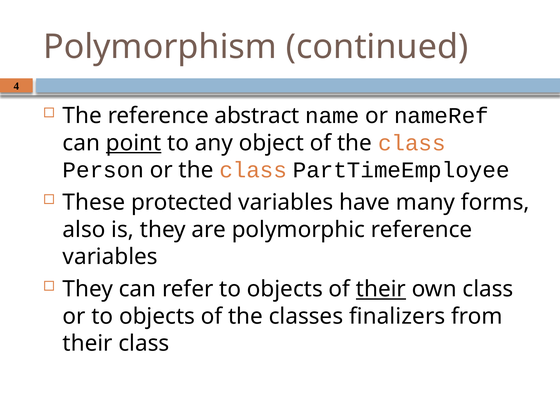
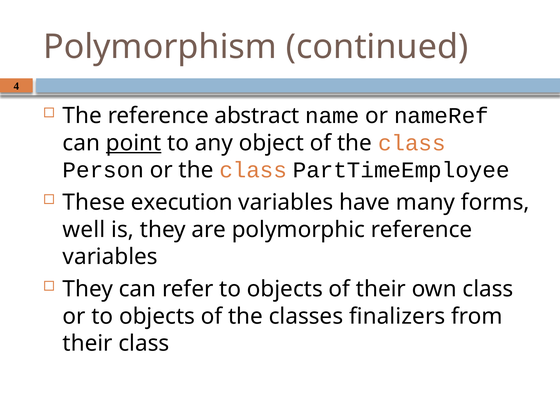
protected: protected -> execution (182, 203)
also: also -> well (84, 230)
their underline: present -> none (381, 289)
